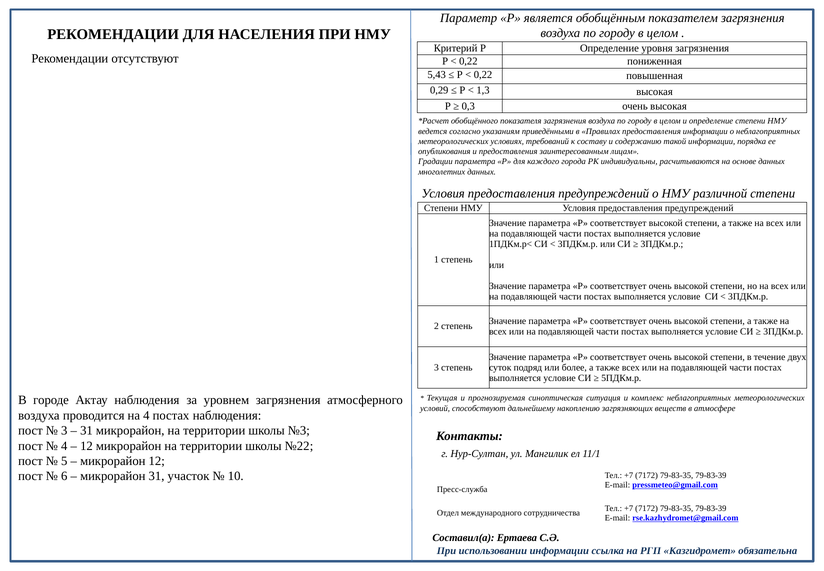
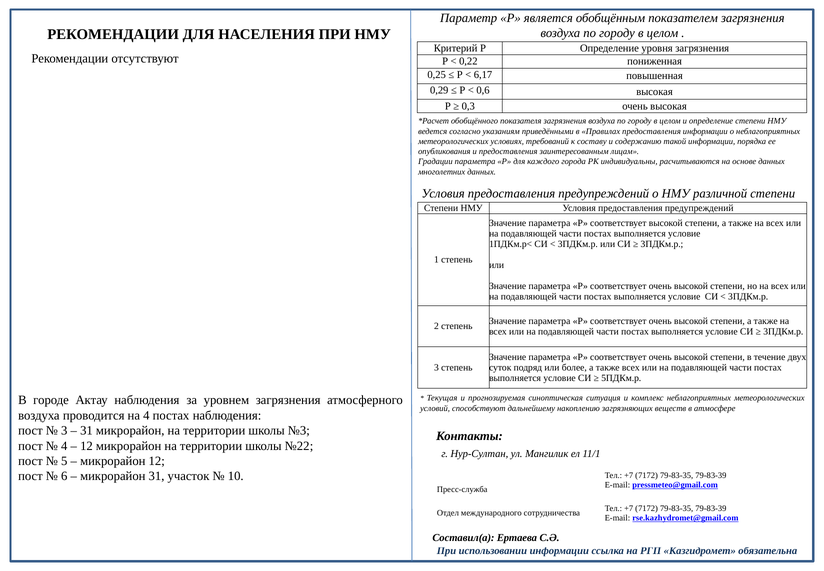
5,43: 5,43 -> 0,25 (437, 75)
0,22: 0,22 -> 6,17 (483, 75)
1,3: 1,3 -> 0,6 (483, 90)
